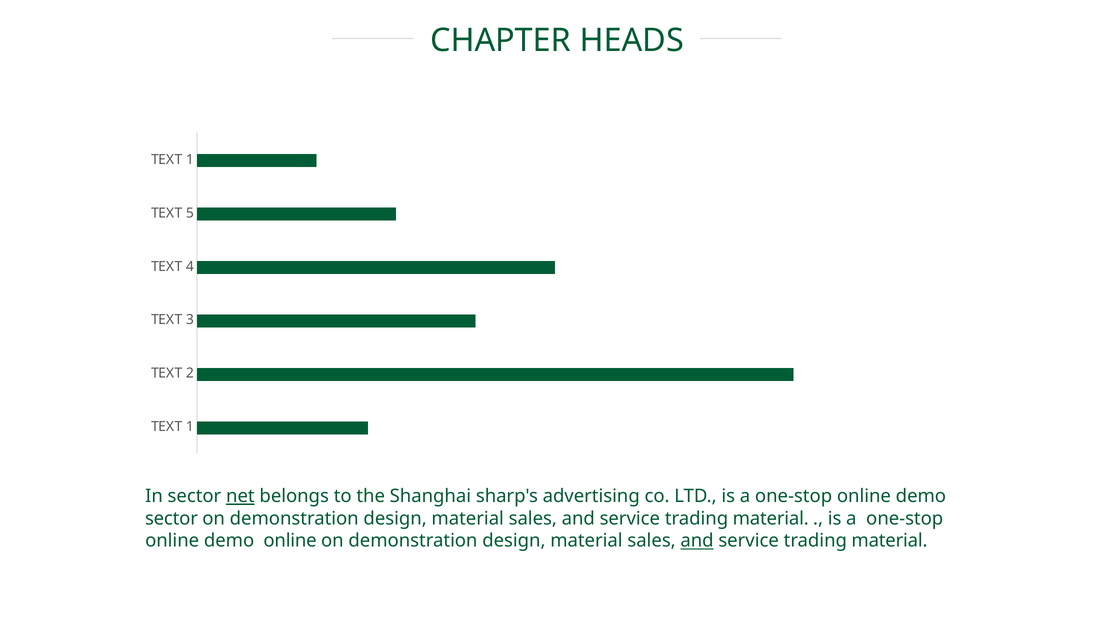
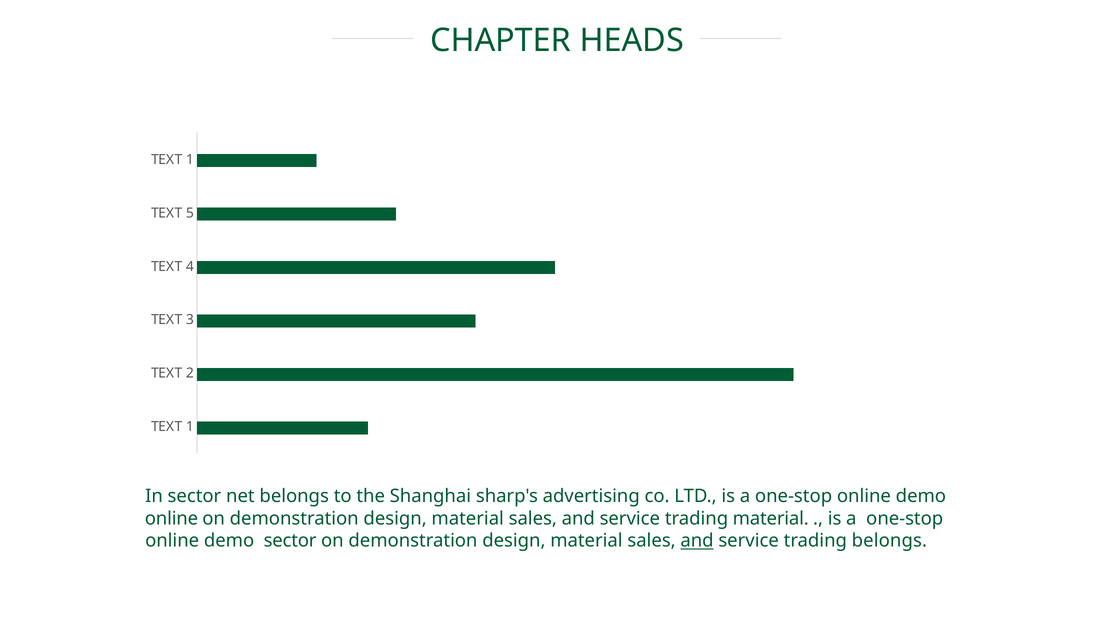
net underline: present -> none (240, 496)
sector: sector -> online (171, 518)
demo online: online -> sector (290, 540)
material: material -> belongs (889, 540)
